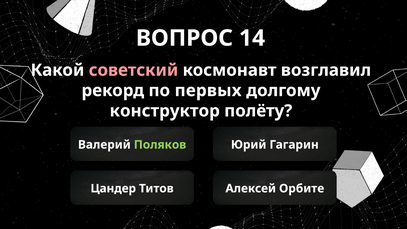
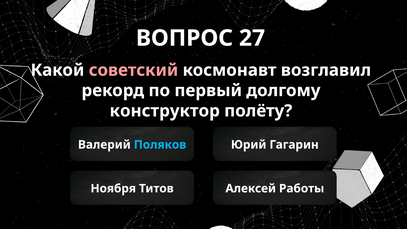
14: 14 -> 27 (252, 38)
первых: первых -> первый (208, 90)
Поляков colour: light green -> light blue (160, 145)
Цандер: Цандер -> Ноября (113, 188)
Орбите: Орбите -> Работы (302, 188)
